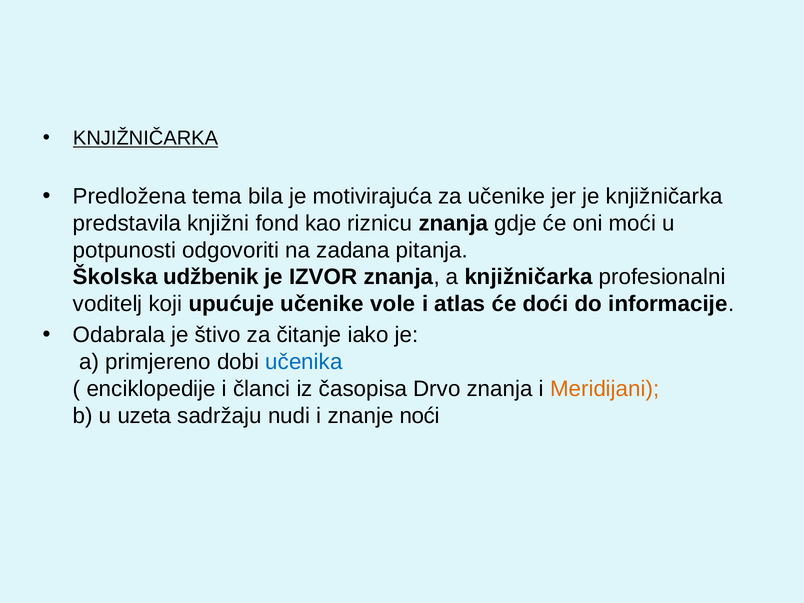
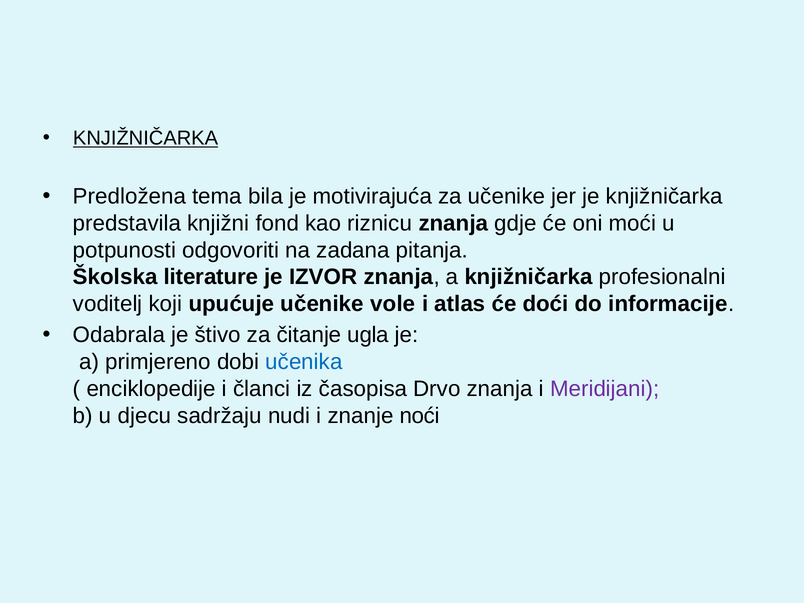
udžbenik: udžbenik -> literature (211, 277)
iako: iako -> ugla (368, 335)
Meridijani colour: orange -> purple (605, 389)
uzeta: uzeta -> djecu (144, 416)
